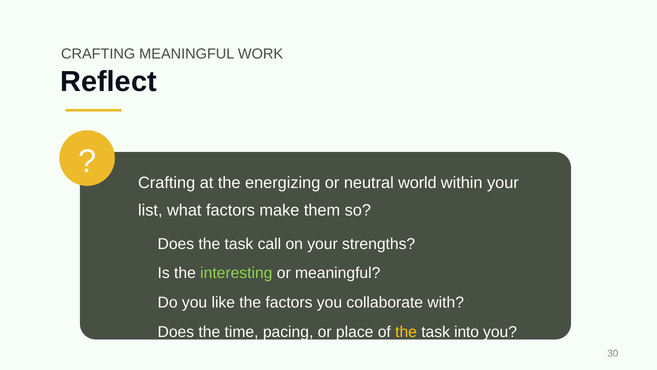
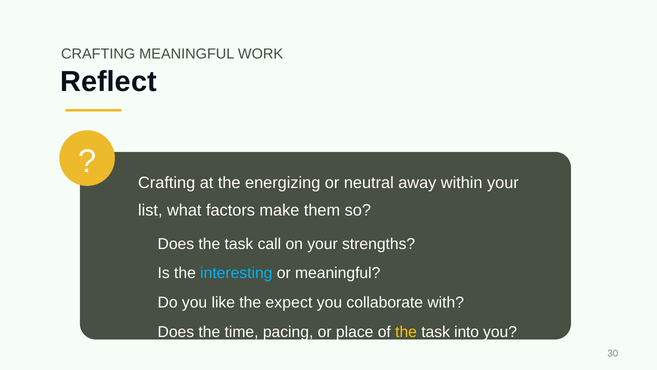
world: world -> away (417, 183)
interesting colour: light green -> light blue (236, 273)
the factors: factors -> expect (289, 302)
